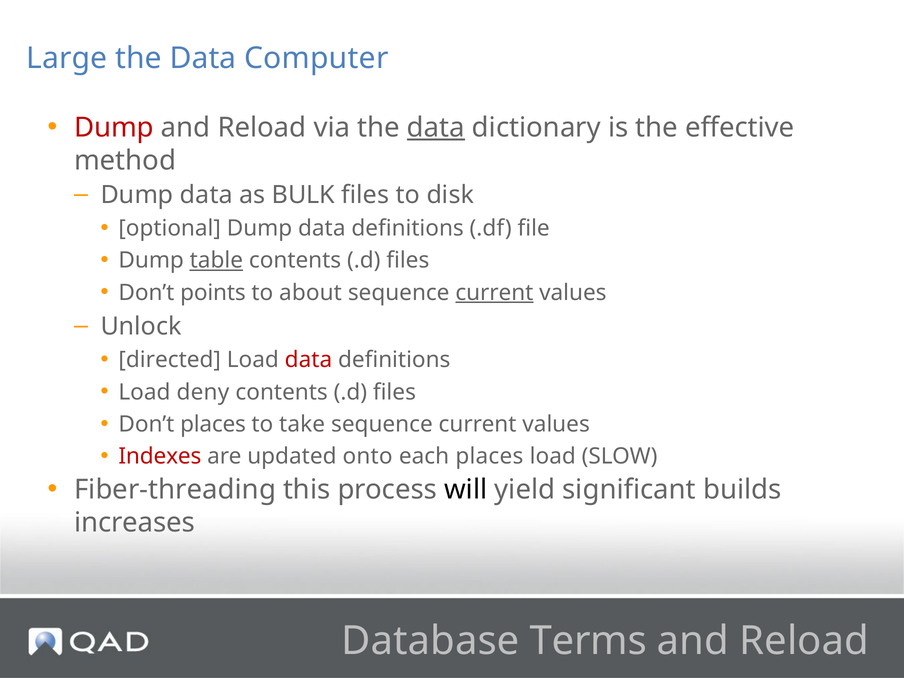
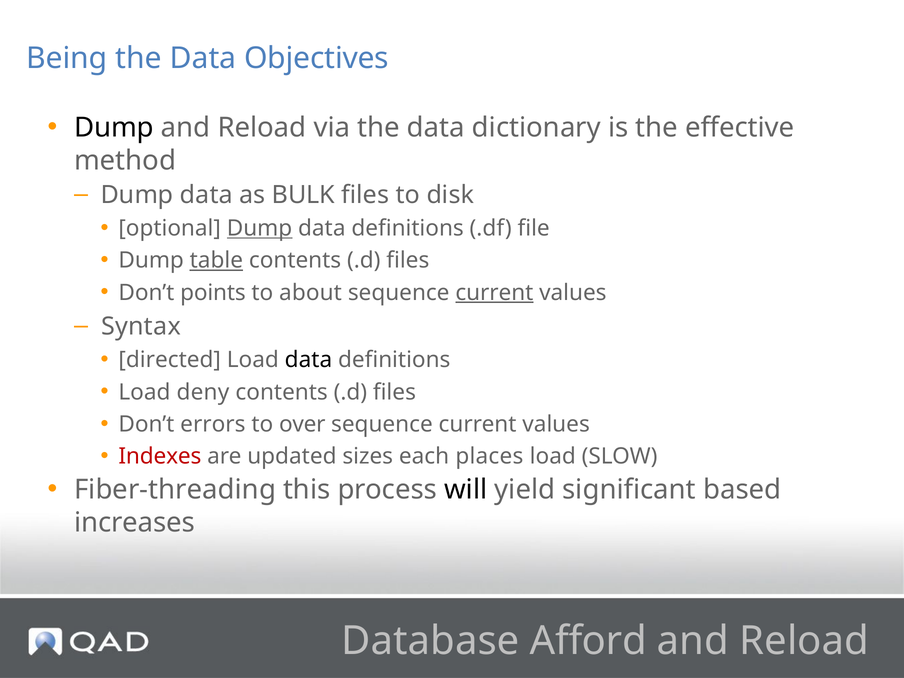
Large: Large -> Being (67, 58)
Computer: Computer -> Objectives (317, 58)
Dump colour: red -> black (114, 128)
data underline: present -> none (436, 128)
Dump underline: none -> present (260, 228)
Unlock: Unlock -> Syntax (141, 326)
data colour: red -> black (308, 360)
Don’t places: places -> errors (213, 424)
take: take -> over (302, 424)
onto: onto -> sizes (368, 456)
builds: builds -> based (742, 490)
Terms: Terms -> Afford (588, 641)
